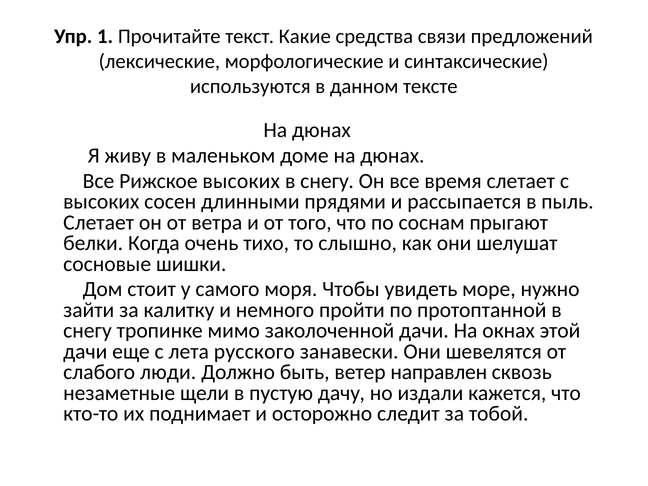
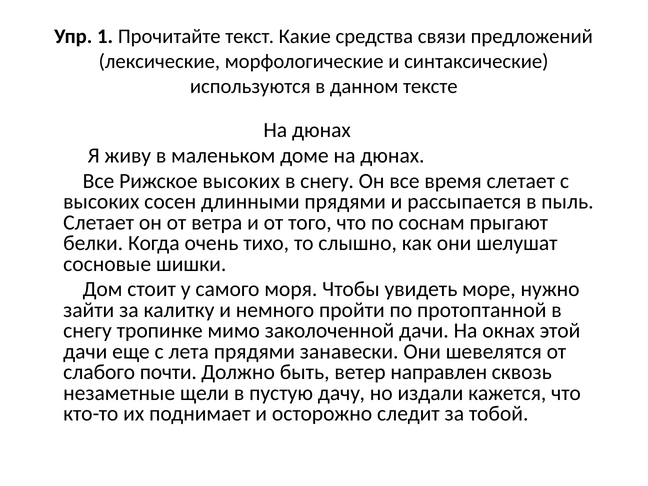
лета русского: русского -> прядями (254, 351)
люди: люди -> почти (168, 372)
